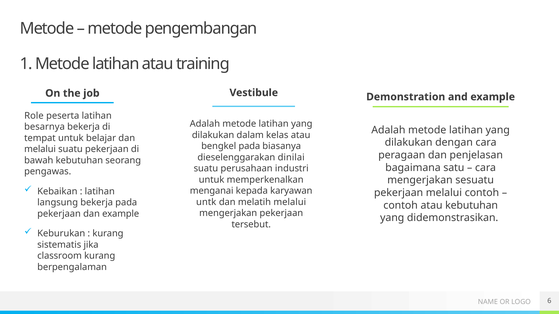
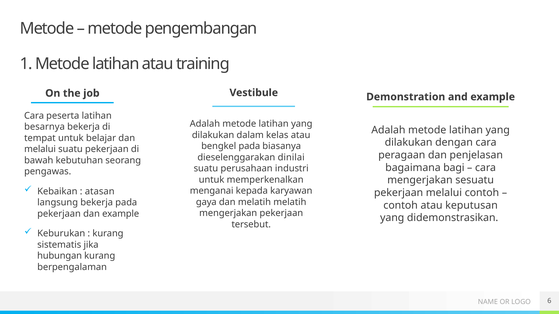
Role: Role -> Cara (34, 116)
satu: satu -> bagi (454, 168)
latihan: latihan -> atasan (100, 192)
untk: untk -> gaya (206, 202)
melatih melalui: melalui -> melatih (290, 202)
atau kebutuhan: kebutuhan -> keputusan (472, 206)
classroom: classroom -> hubungan (60, 256)
